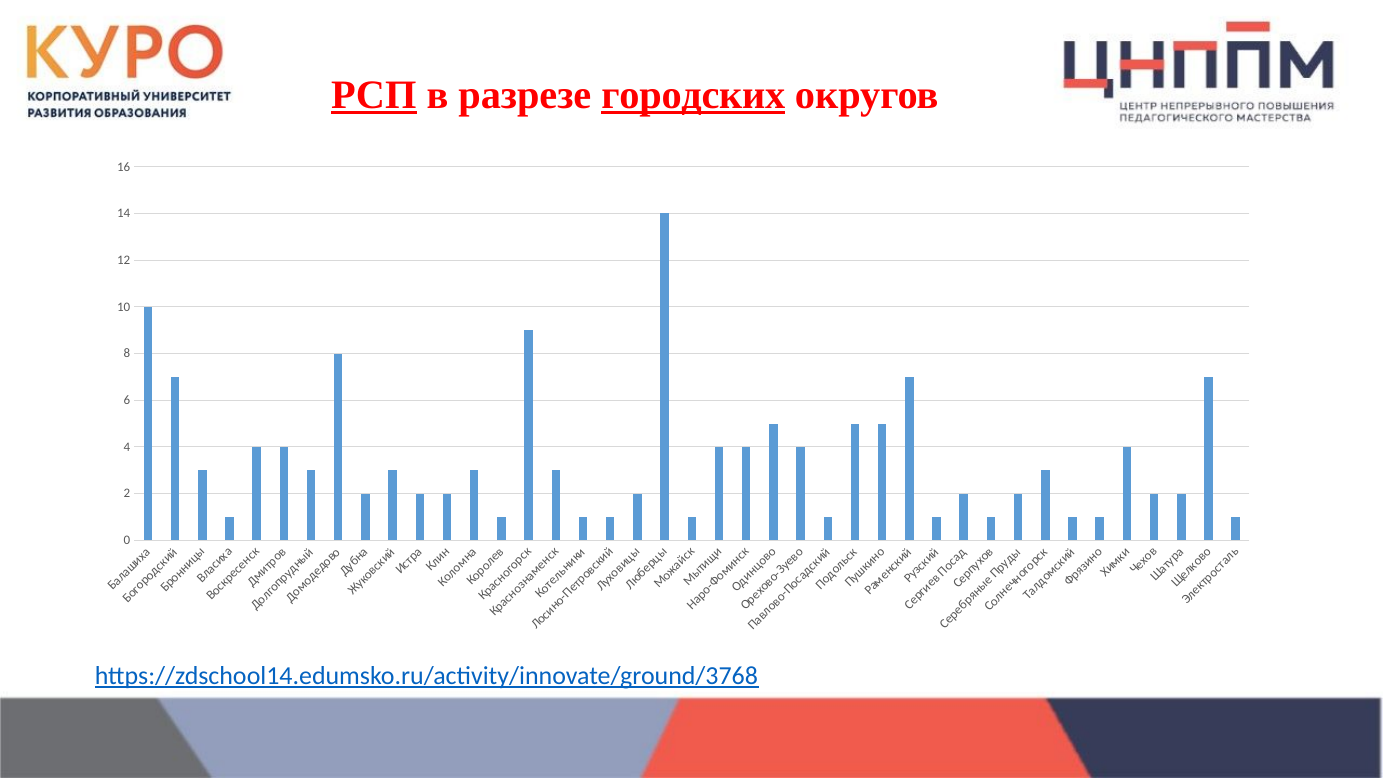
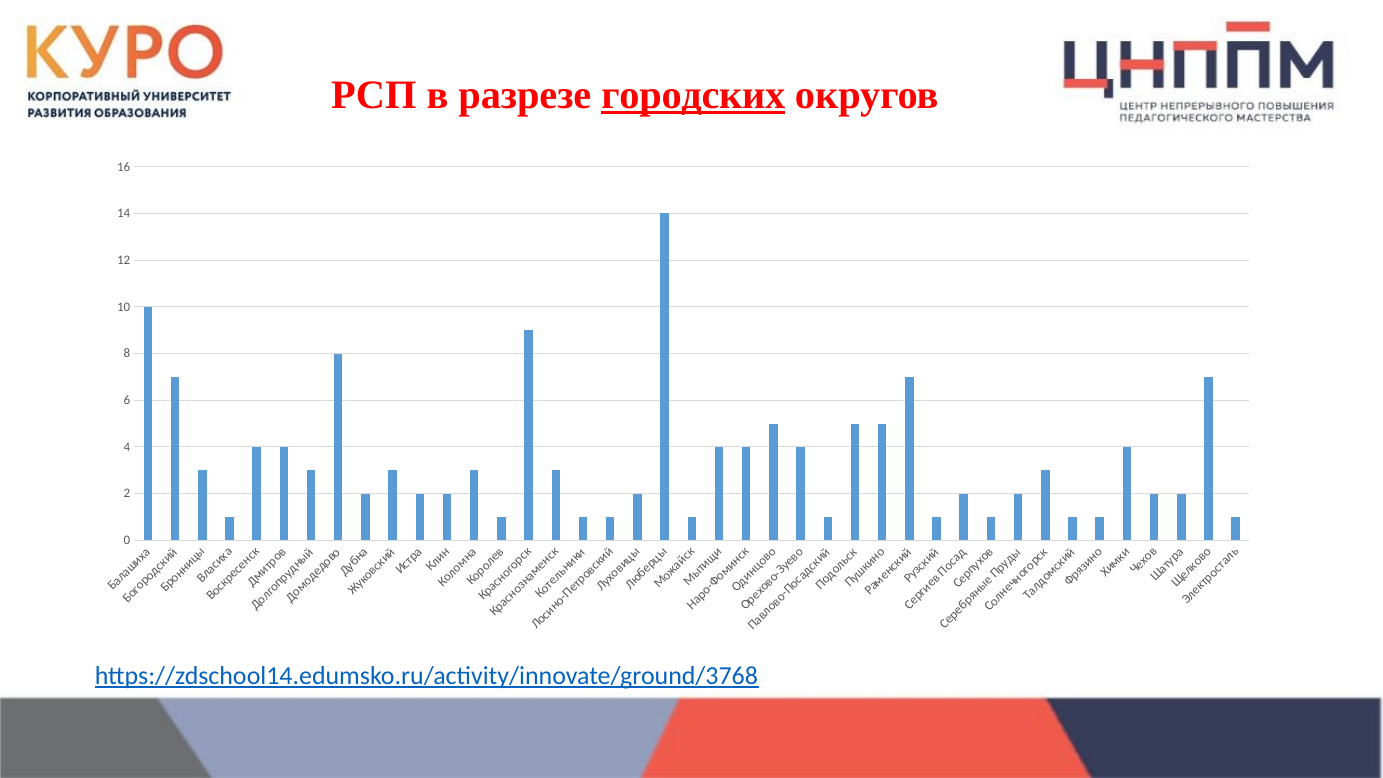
РСП underline: present -> none (374, 95)
